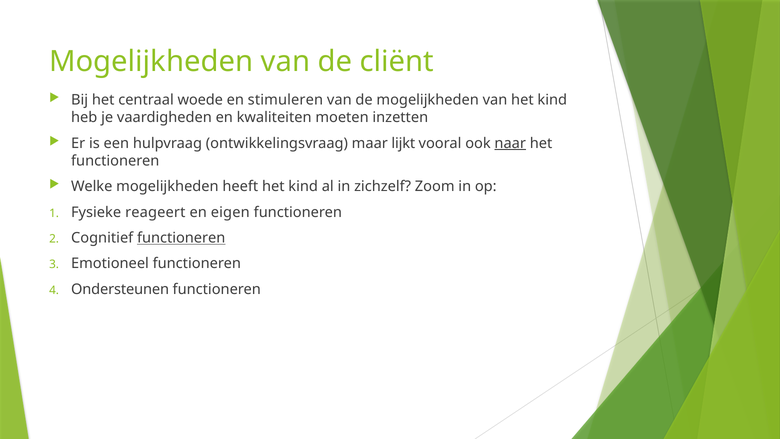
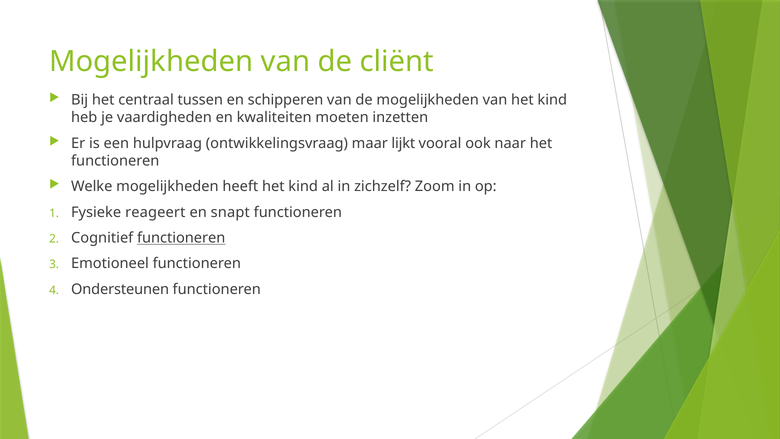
woede: woede -> tussen (200, 100)
stimuleren: stimuleren -> schipperen (286, 100)
naar underline: present -> none (510, 143)
eigen: eigen -> snapt (230, 212)
